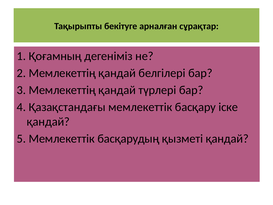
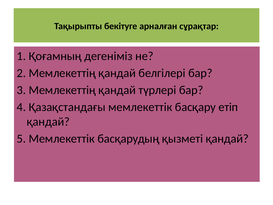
іске: іске -> етіп (228, 107)
